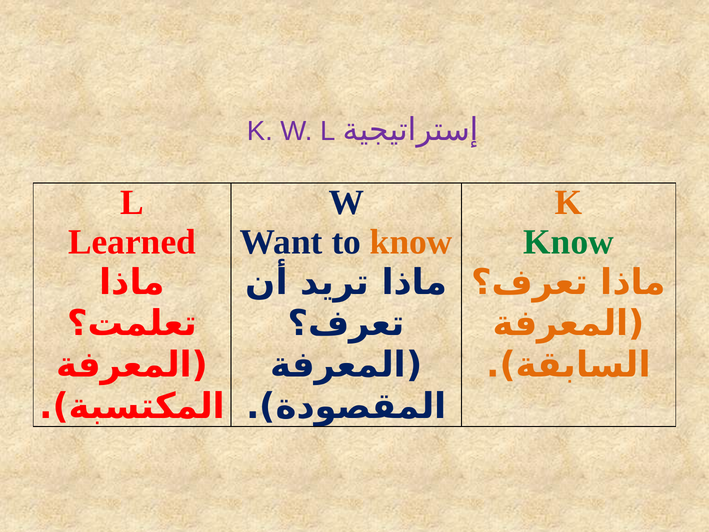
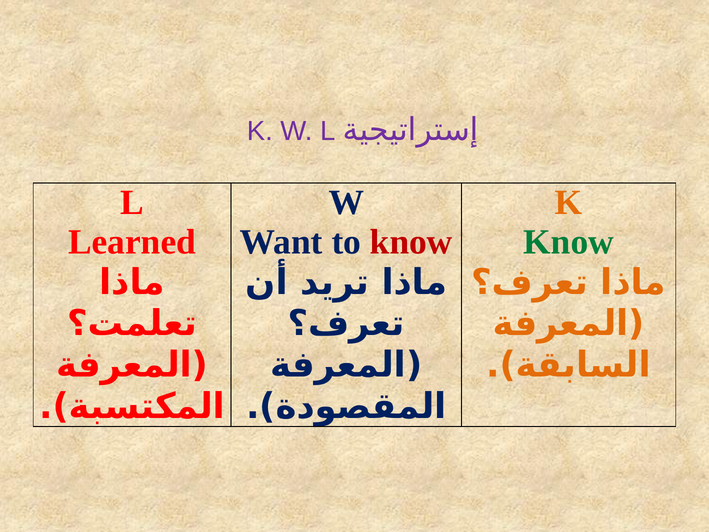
know colour: orange -> red (411, 242)
